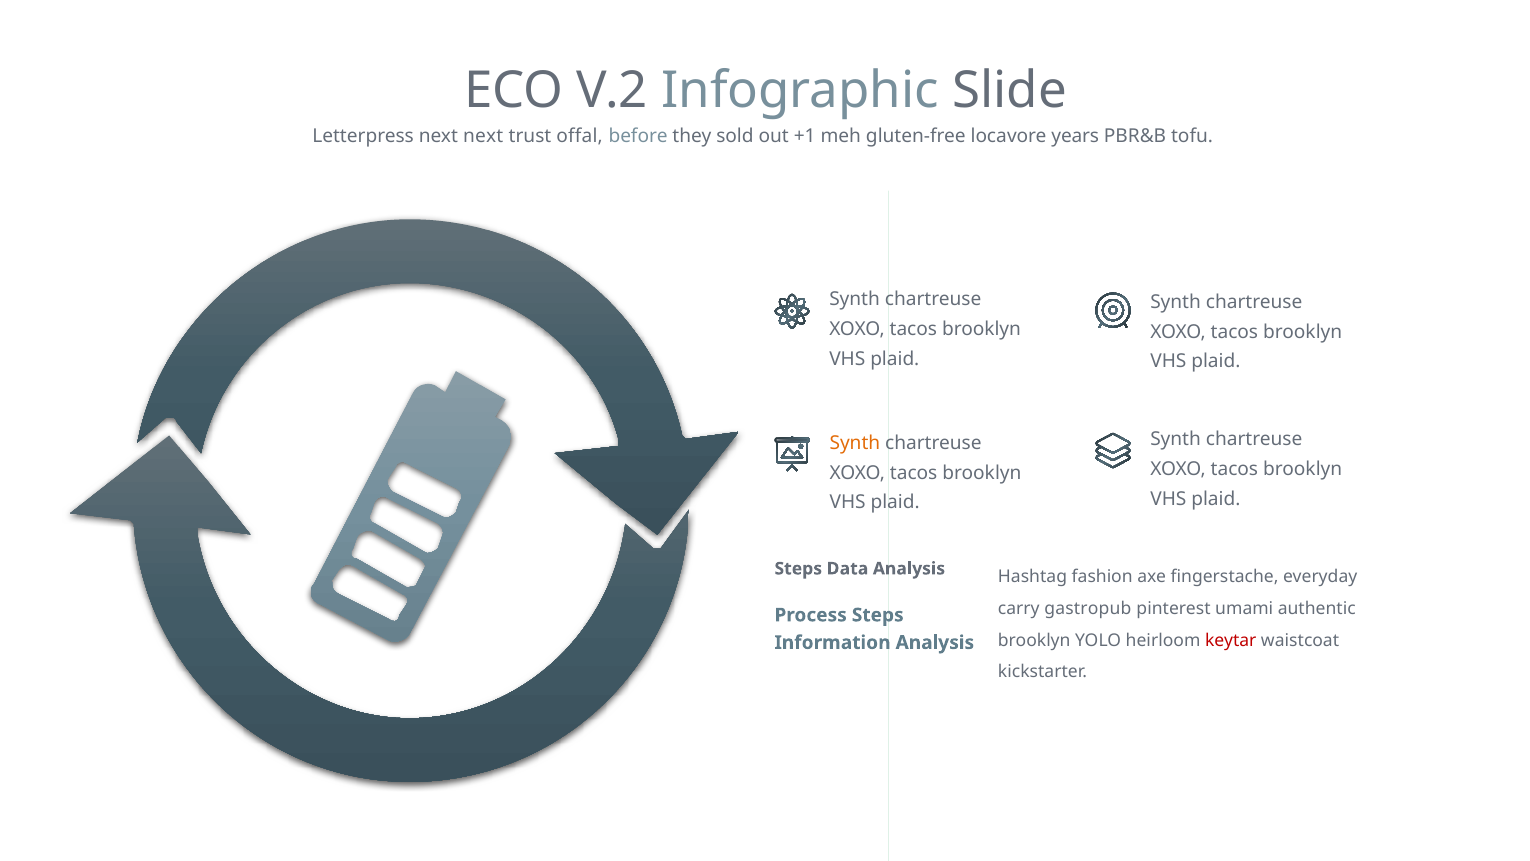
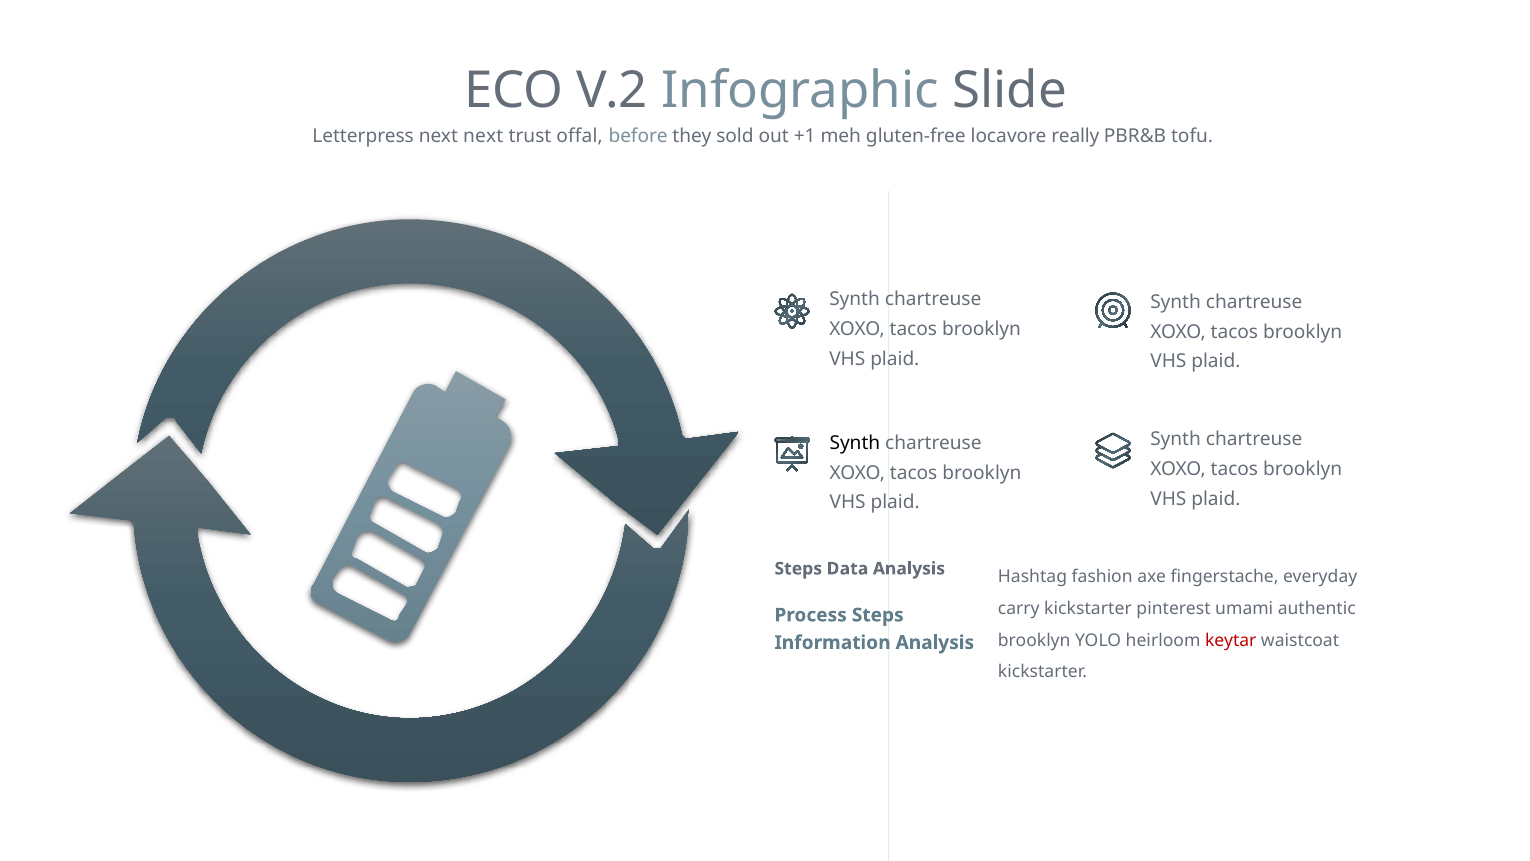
years: years -> really (1075, 136)
Synth colour: orange -> black (855, 443)
carry gastropub: gastropub -> kickstarter (1088, 608)
